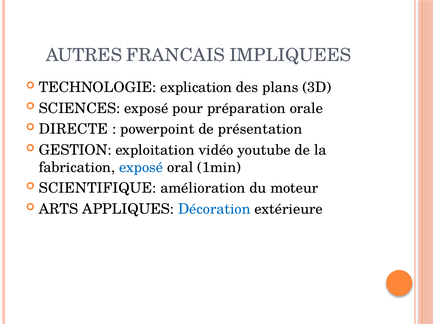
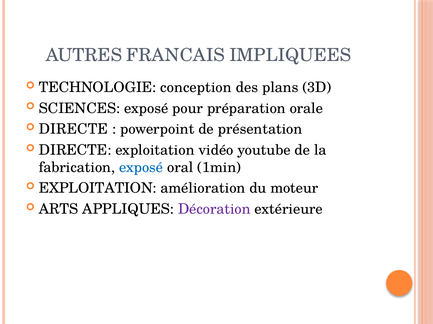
explication: explication -> conception (196, 88)
GESTION: GESTION -> DIRECTE (75, 150)
SCIENTIFIQUE: SCIENTIFIQUE -> EXPLOITATION (98, 189)
Décoration colour: blue -> purple (214, 210)
